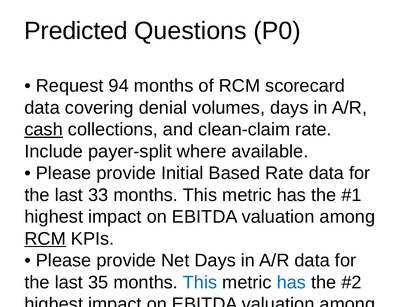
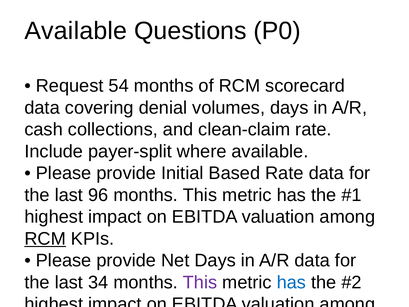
Predicted: Predicted -> Available (76, 31)
94: 94 -> 54 (119, 86)
cash underline: present -> none (44, 129)
33: 33 -> 96 (98, 195)
35: 35 -> 34 (98, 282)
This colour: blue -> purple (200, 282)
